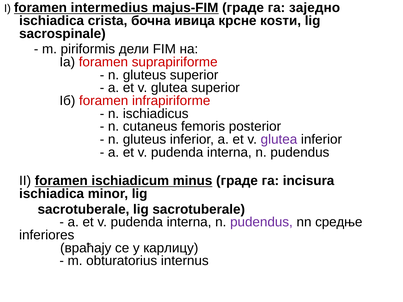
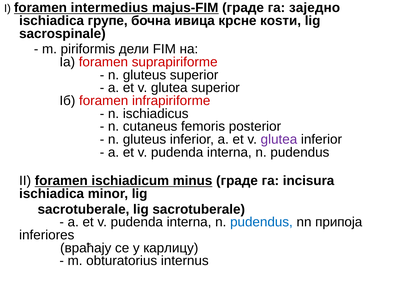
crista: crista -> групе (108, 21)
pudendus colour: purple -> blue (261, 222)
средње: средње -> припоја (339, 222)
